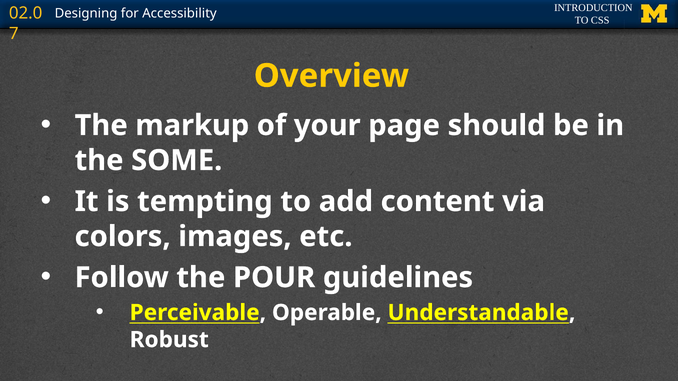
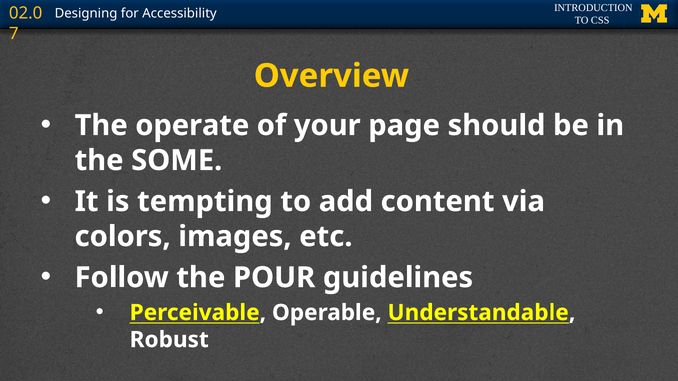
markup: markup -> operate (192, 126)
